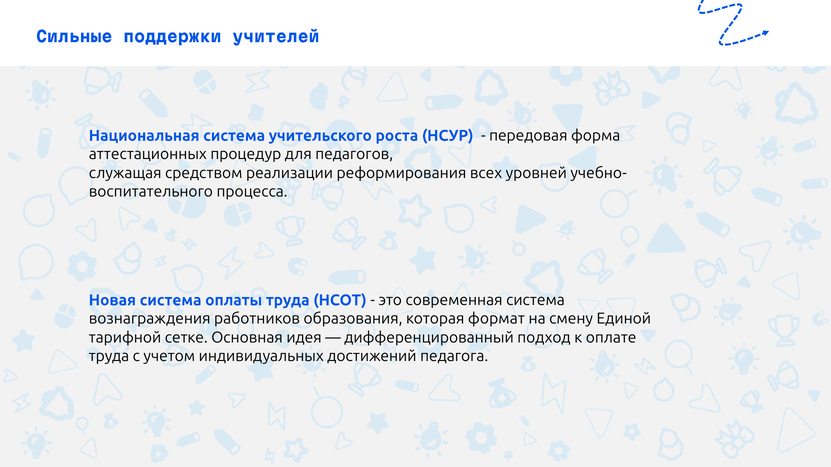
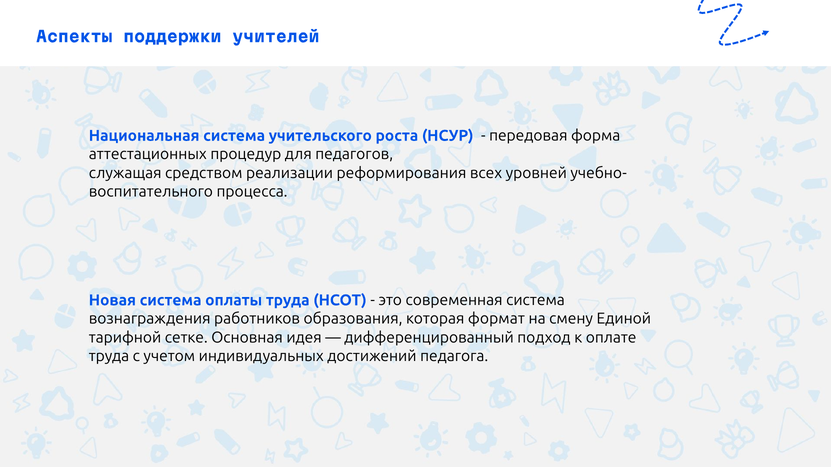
Сильные: Сильные -> Аспекты (74, 37)
